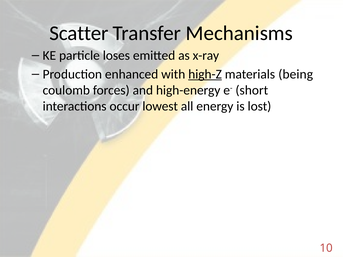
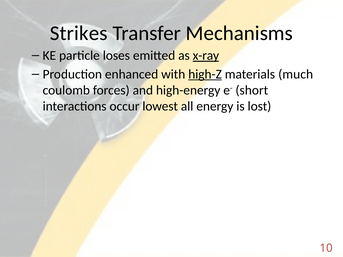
Scatter: Scatter -> Strikes (79, 33)
x-ray underline: none -> present (206, 56)
being: being -> much (296, 74)
